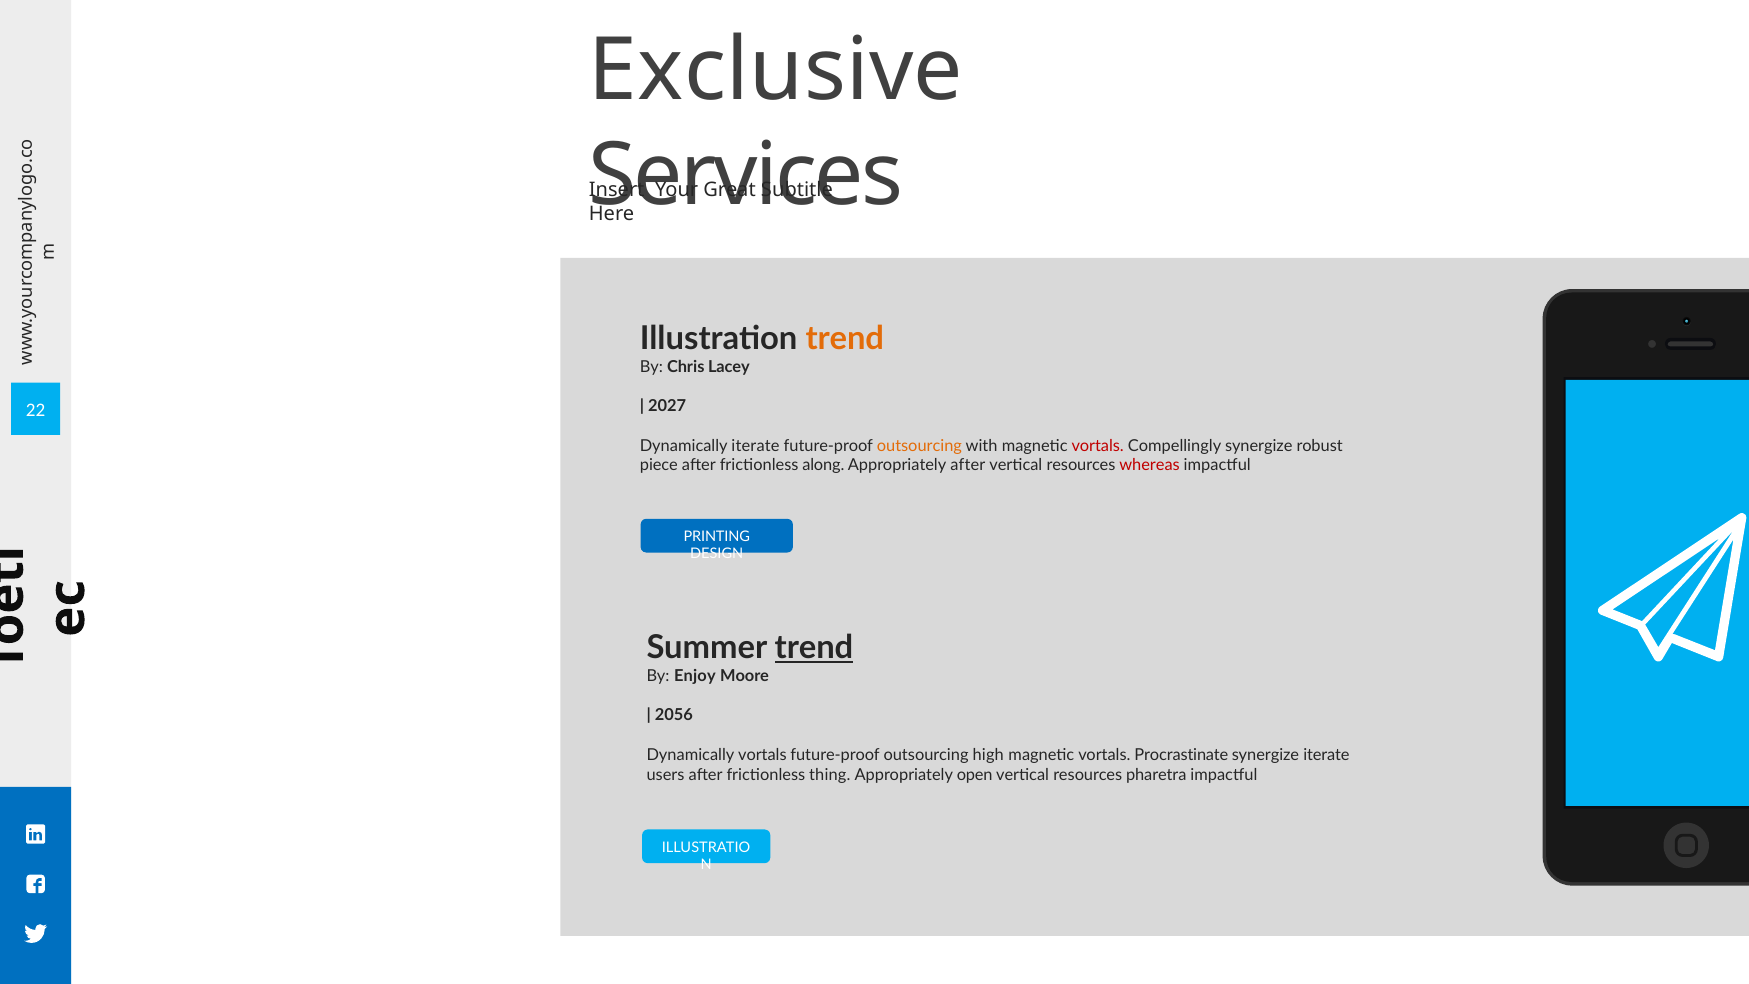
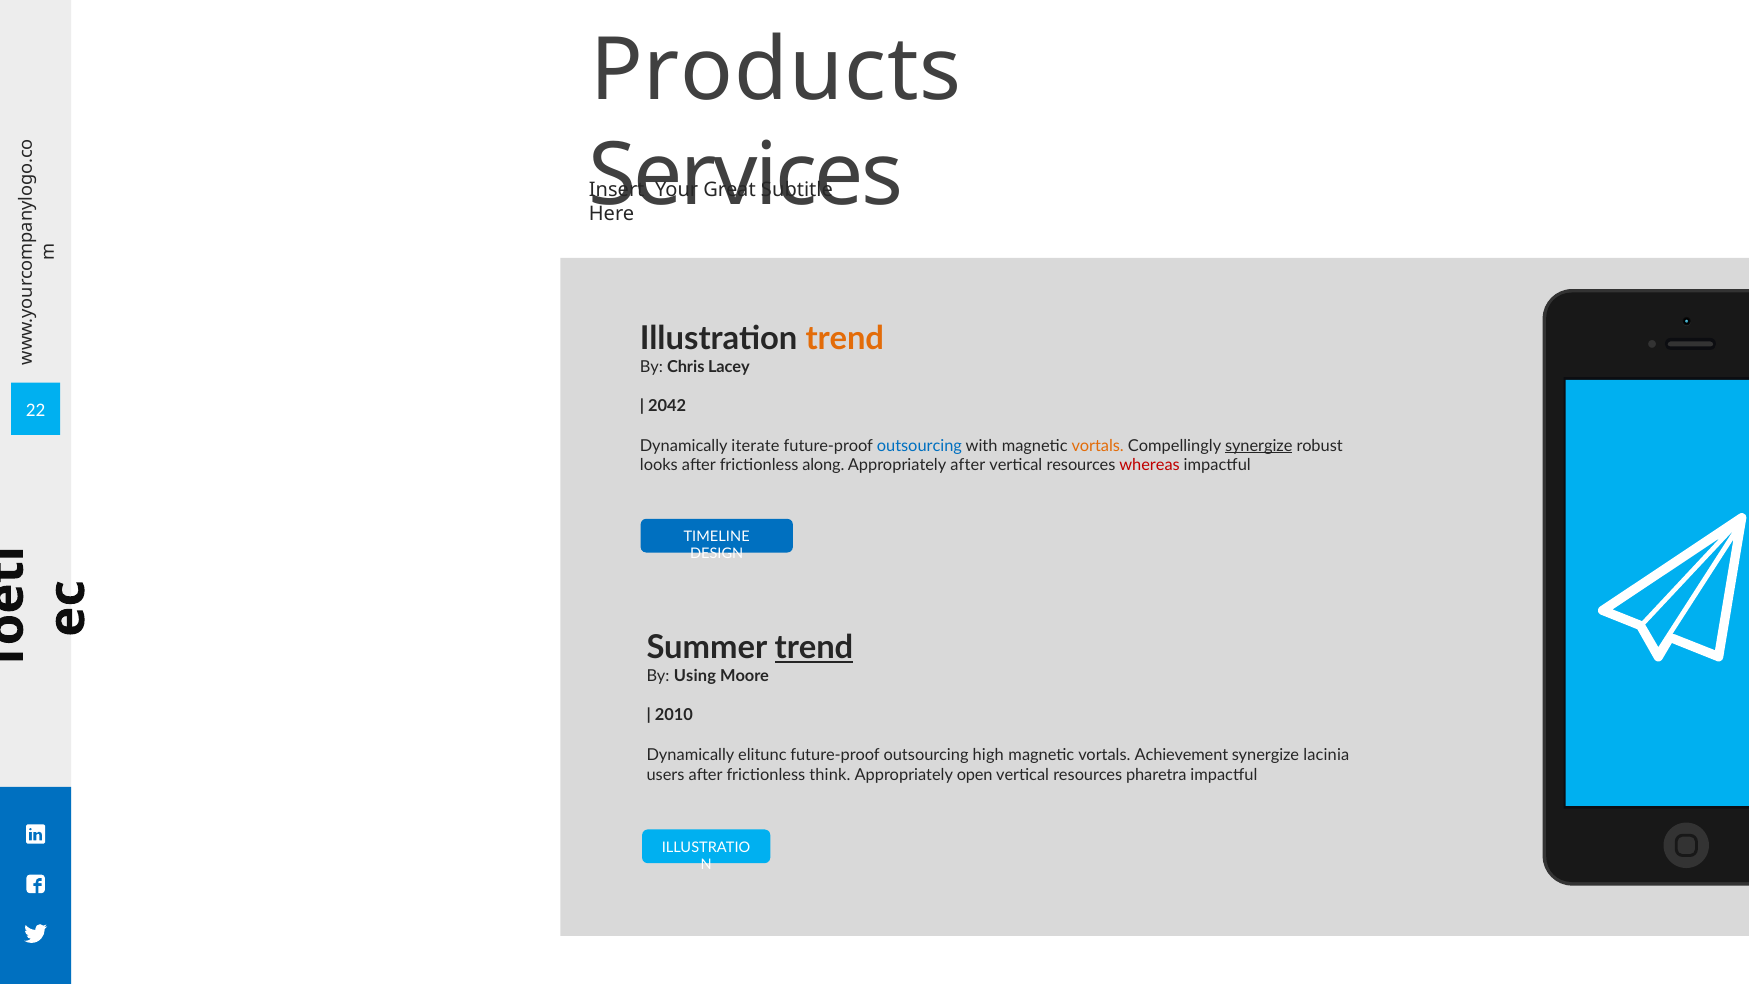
Exclusive: Exclusive -> Products (776, 71)
2027: 2027 -> 2042 (667, 406)
outsourcing colour: orange -> blue (919, 446)
vortals colour: red -> orange (1098, 446)
synergize underline: none -> present (1259, 446)
piece: piece -> looks (659, 465)
PRINTING: PRINTING -> TIMELINE (717, 537)
Enjoy: Enjoy -> Using (695, 676)
2056: 2056 -> 2010 (674, 715)
Dynamically vortals: vortals -> elitunc (762, 755)
Procrastinate: Procrastinate -> Achievement (1181, 755)
synergize iterate: iterate -> lacinia (1326, 755)
thing: thing -> think (830, 774)
